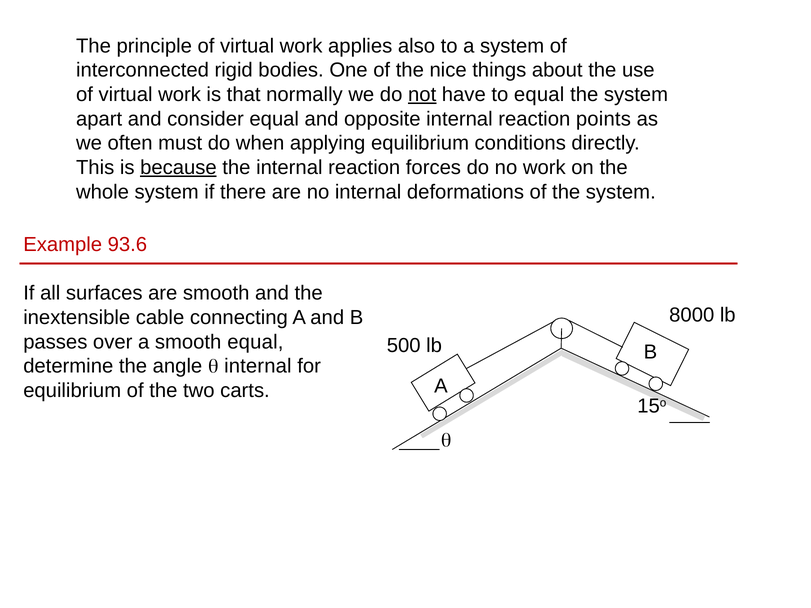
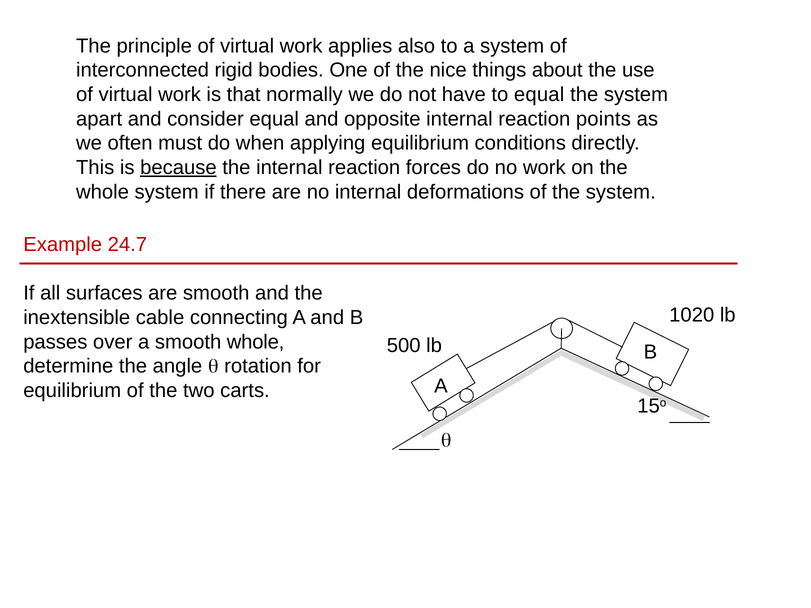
not underline: present -> none (422, 95)
93.6: 93.6 -> 24.7 (127, 245)
8000: 8000 -> 1020 (692, 315)
smooth equal: equal -> whole (256, 342)
q internal: internal -> rotation (258, 366)
